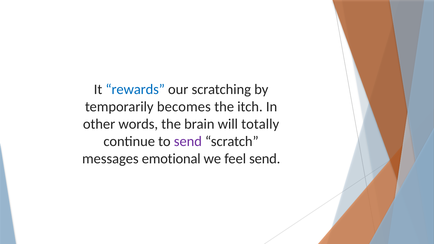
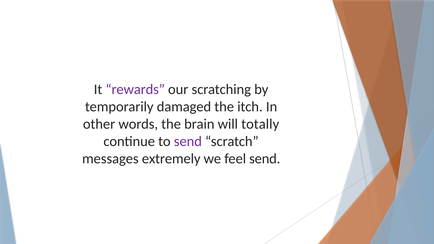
rewards colour: blue -> purple (135, 89)
becomes: becomes -> damaged (184, 107)
emotional: emotional -> extremely (171, 159)
